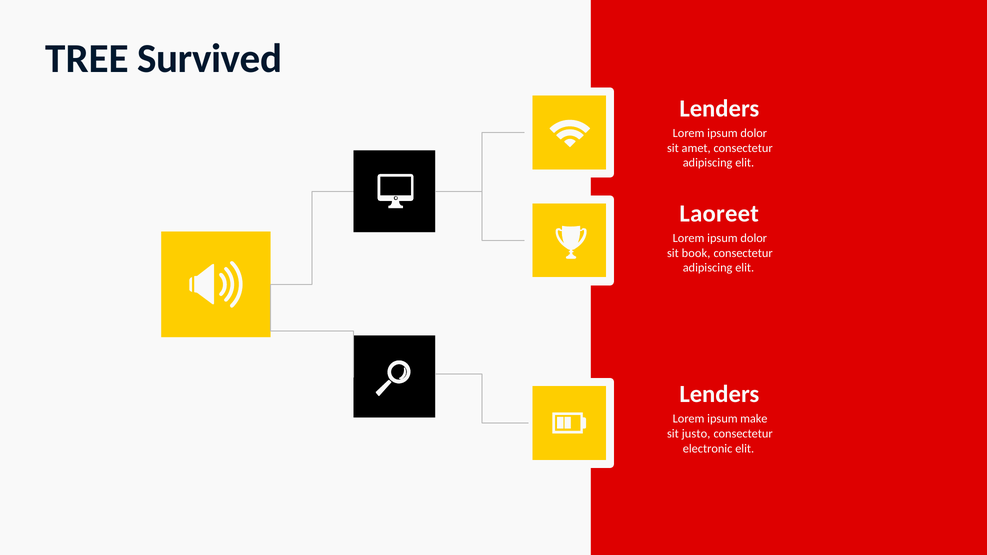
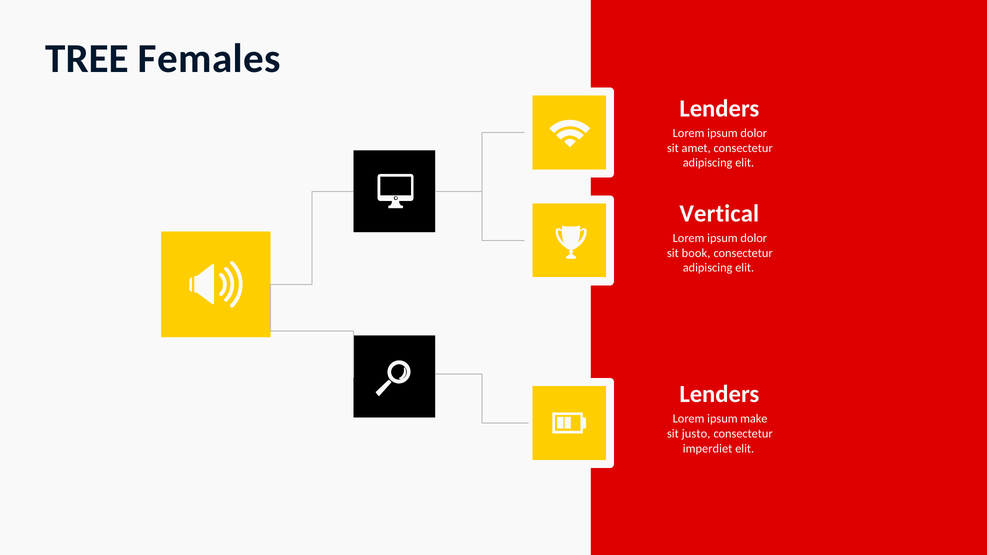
Survived: Survived -> Females (209, 59)
Laoreet: Laoreet -> Vertical (719, 214)
electronic: electronic -> imperdiet (708, 449)
